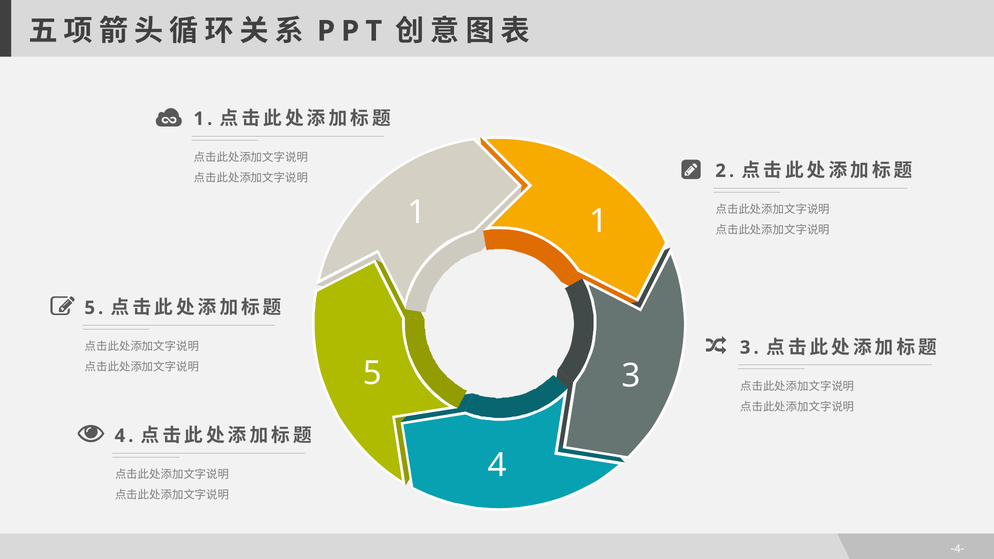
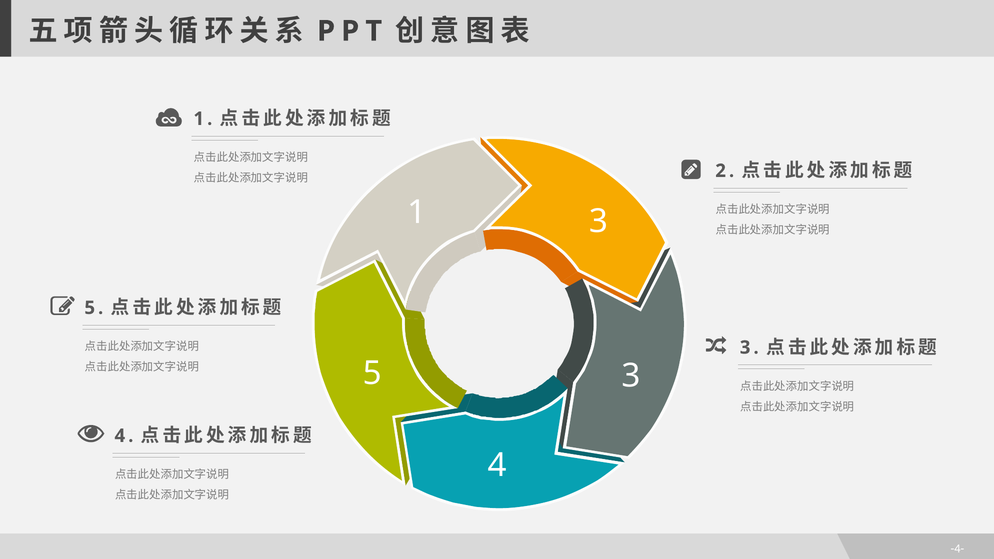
1 1: 1 -> 3 (598, 222)
